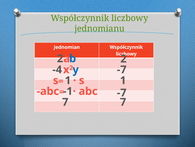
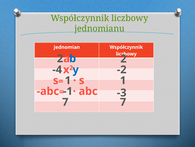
-4 -7: -7 -> -2 (122, 69)
-7: -7 -> -3 (122, 92)
